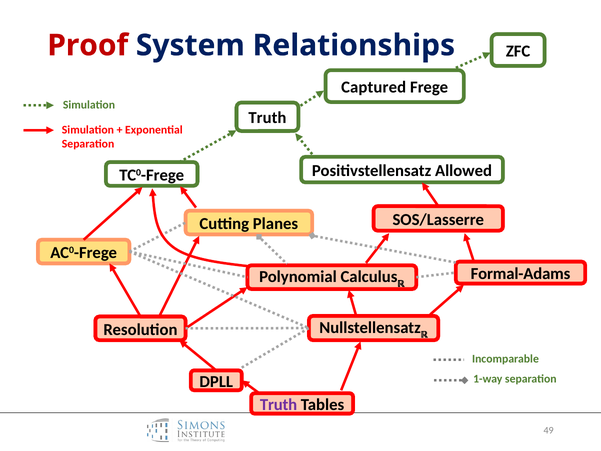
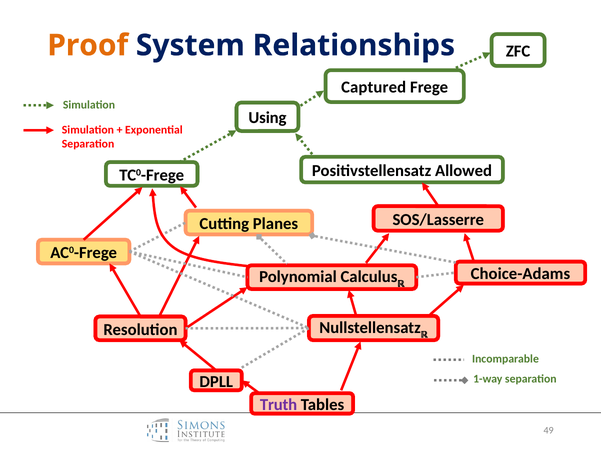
Proof colour: red -> orange (88, 45)
Truth: Truth -> Using (267, 118)
Formal-Adams: Formal-Adams -> Choice-Adams (520, 274)
